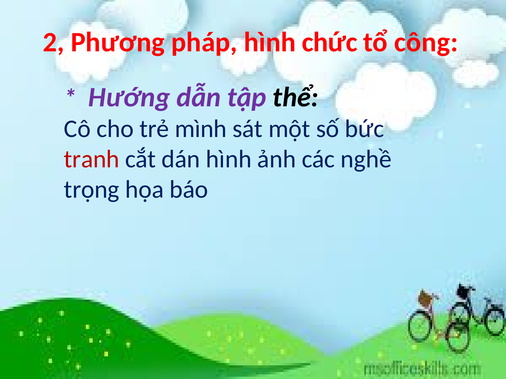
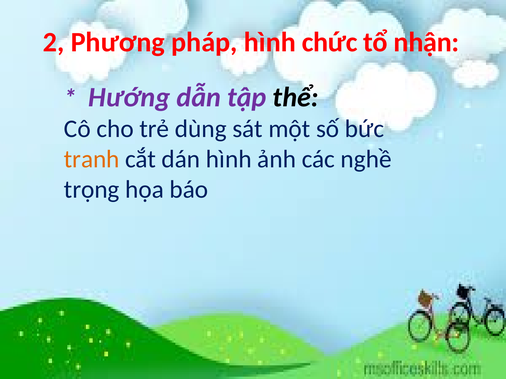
công: công -> nhận (426, 42)
mình: mình -> dùng (201, 129)
tranh colour: red -> orange (92, 159)
